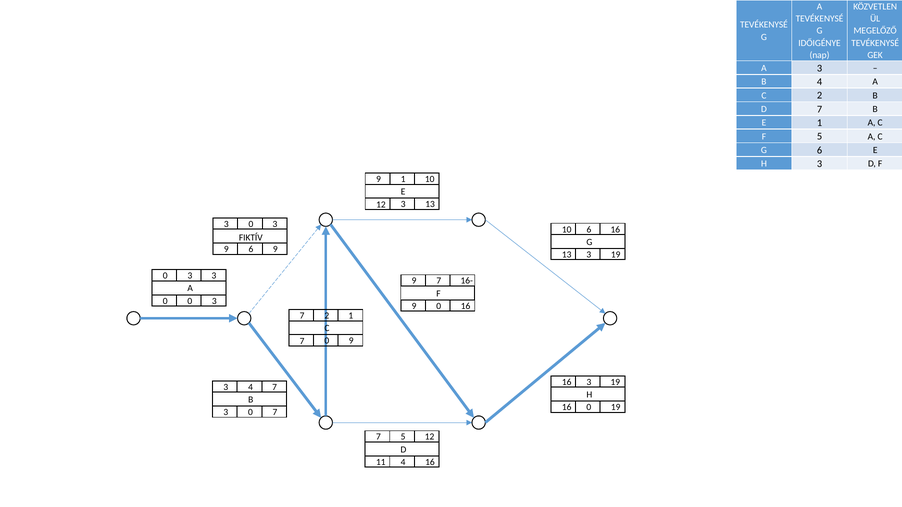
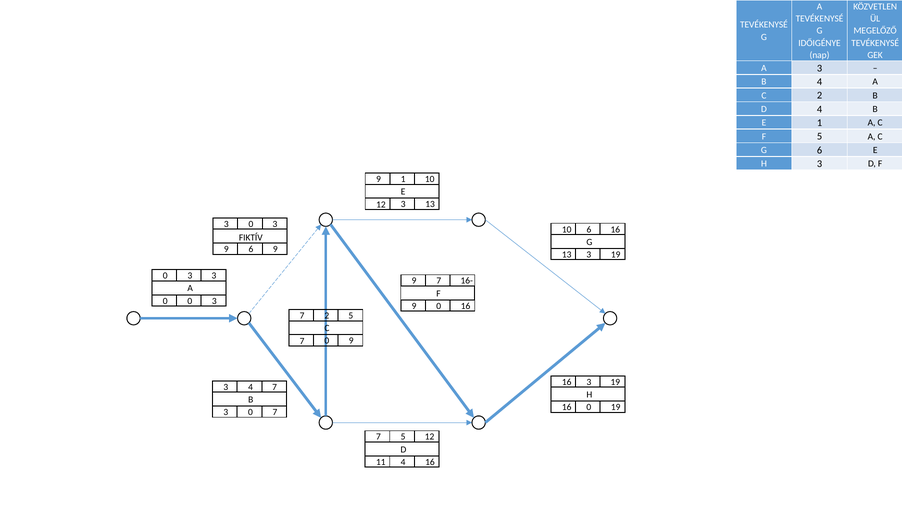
D 7: 7 -> 4 (820, 109)
2 1: 1 -> 5 (351, 316)
